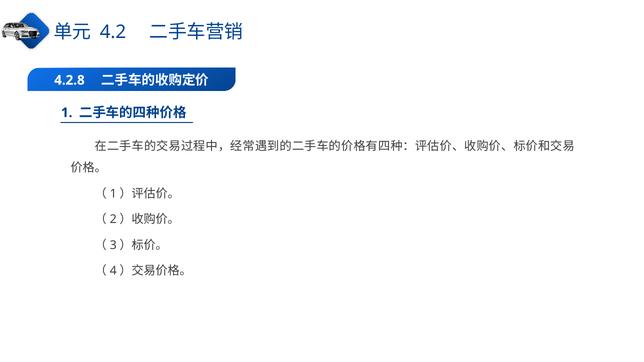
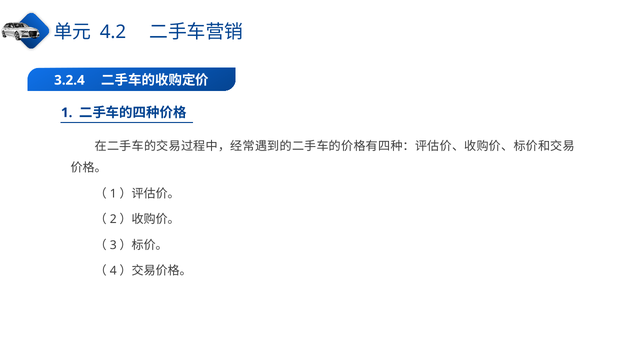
4.2.8: 4.2.8 -> 3.2.4 (69, 80)
